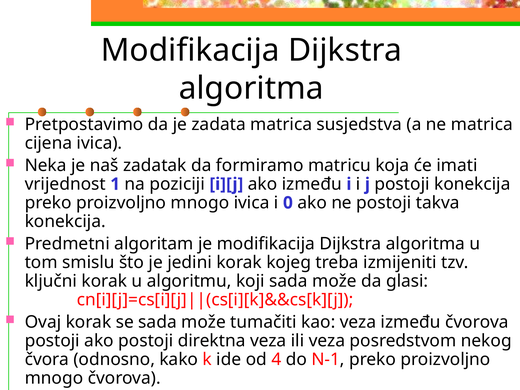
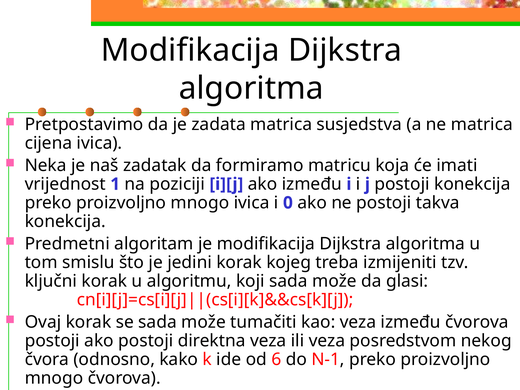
4: 4 -> 6 (276, 359)
